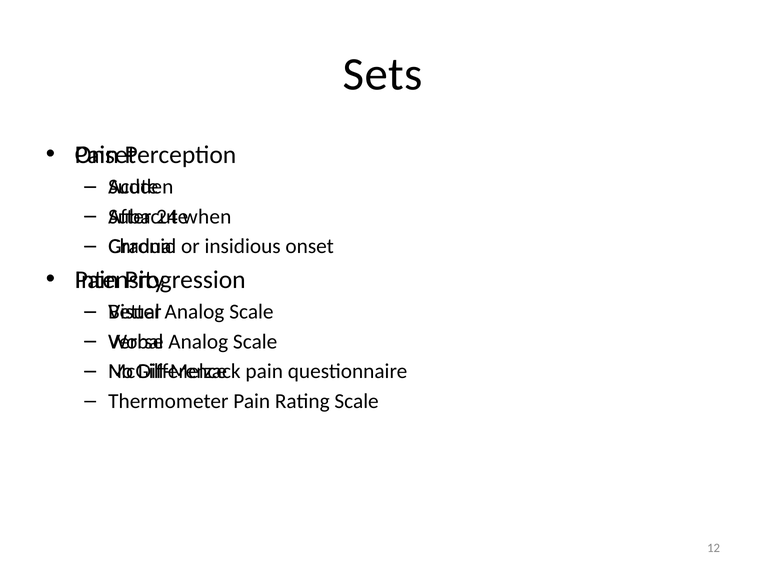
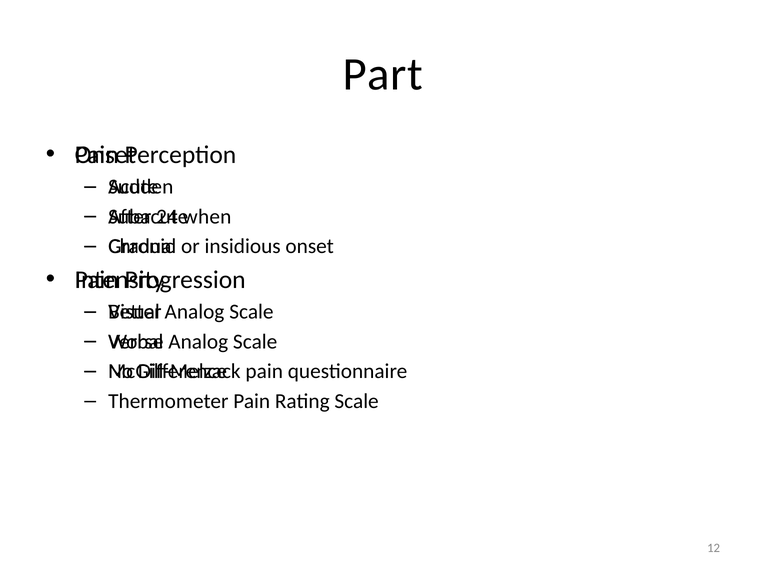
Sets: Sets -> Part (383, 74)
